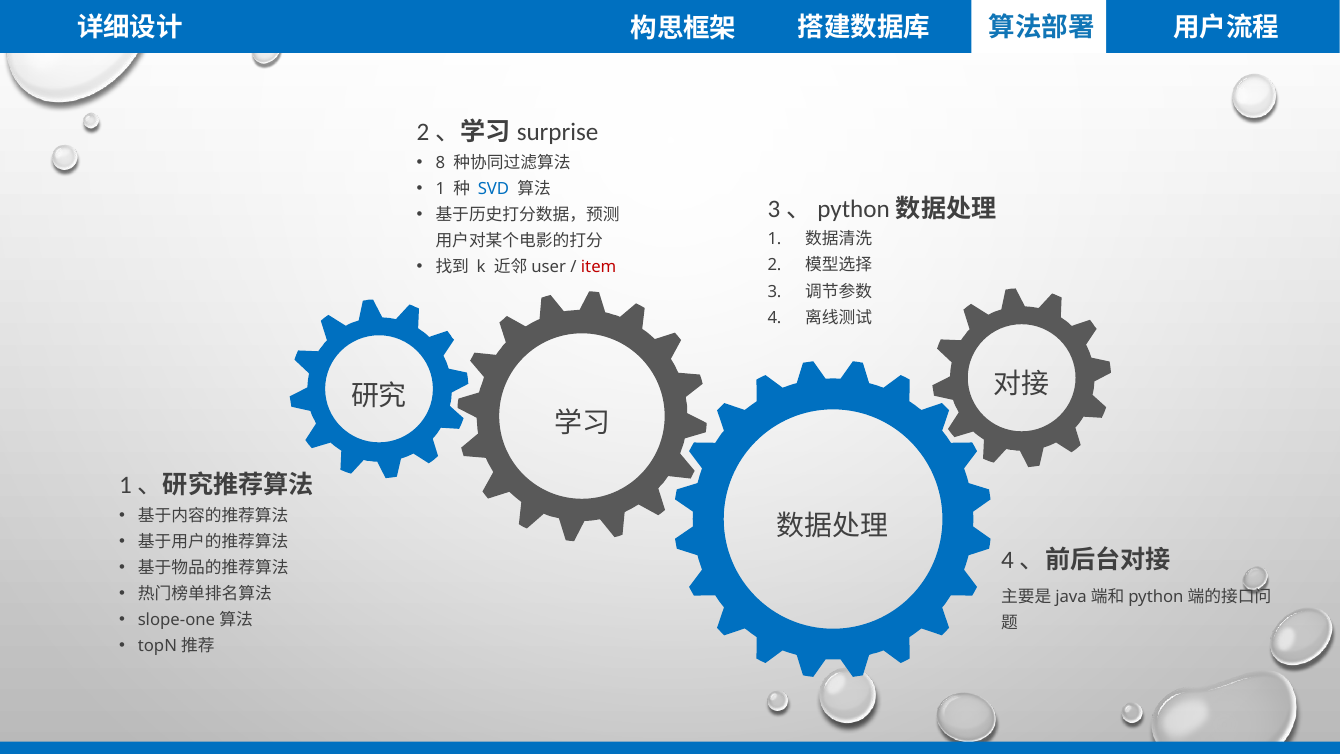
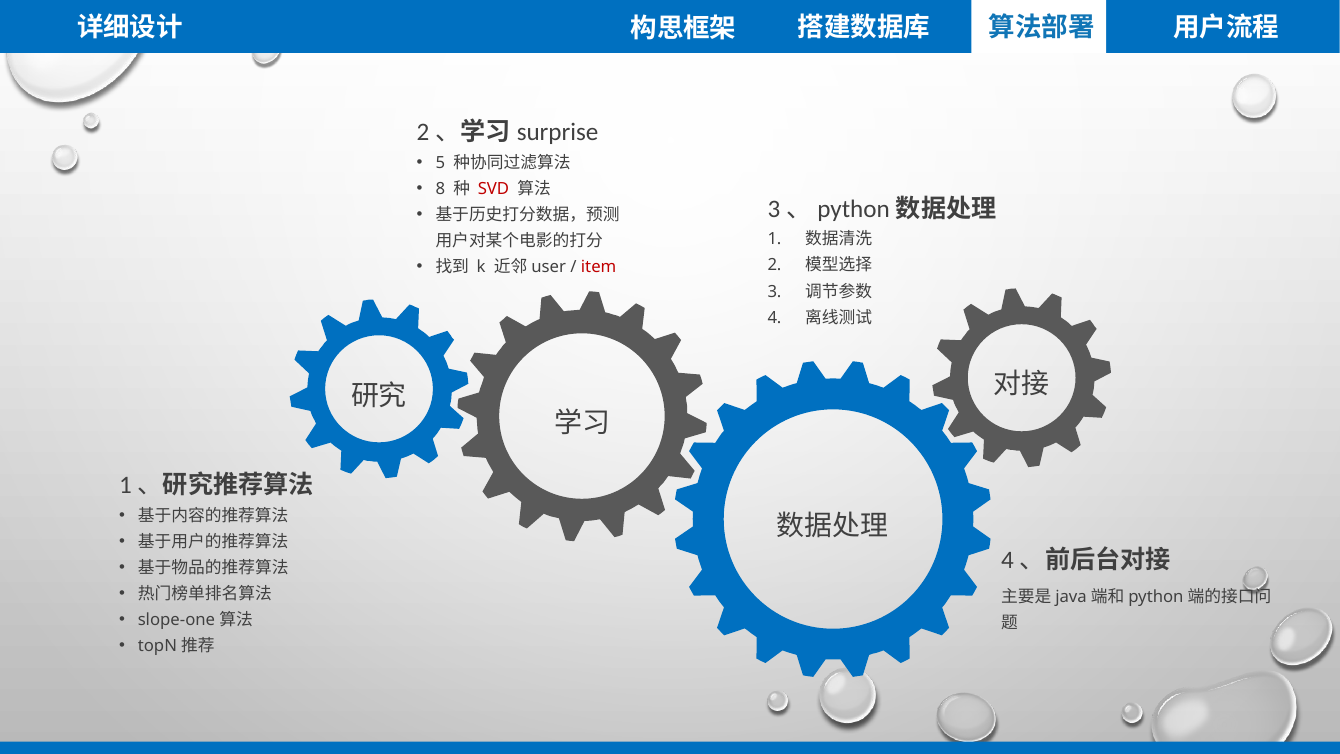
8: 8 -> 5 (440, 163)
1: 1 -> 8 (440, 189)
SVD colour: blue -> red (493, 189)
